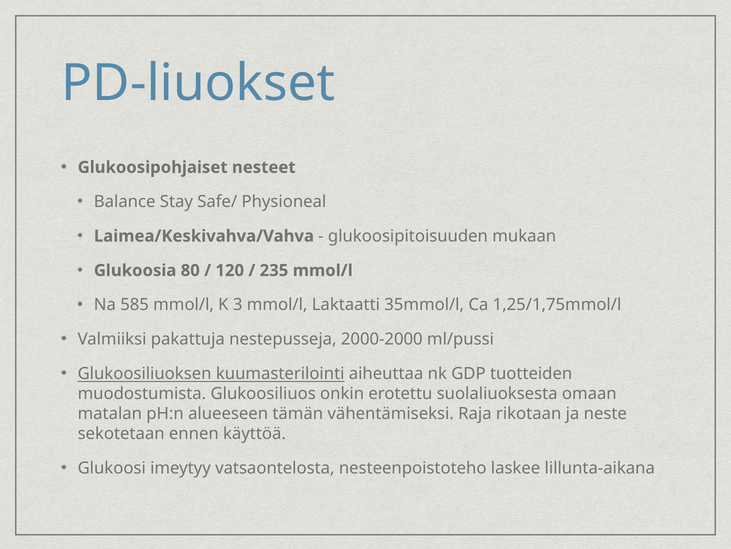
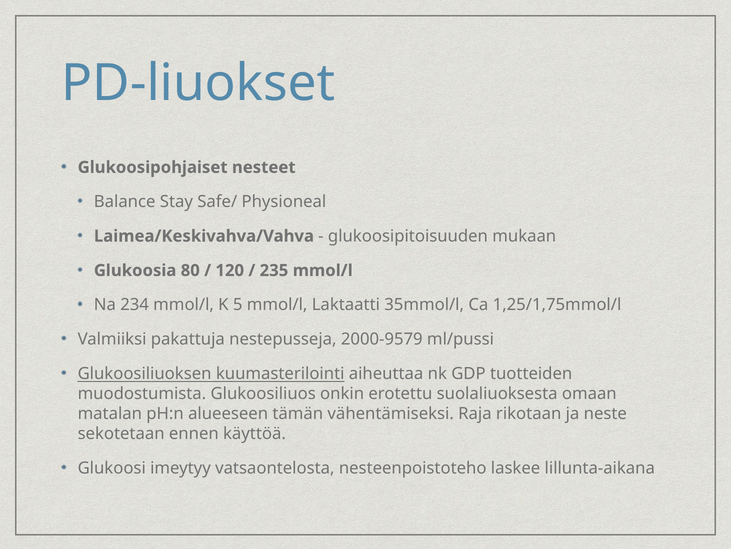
585: 585 -> 234 (135, 304)
3: 3 -> 5 (238, 304)
2000-2000: 2000-2000 -> 2000-9579 (382, 339)
